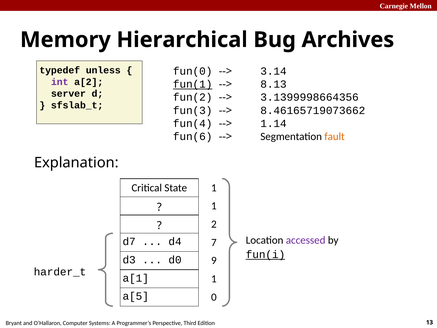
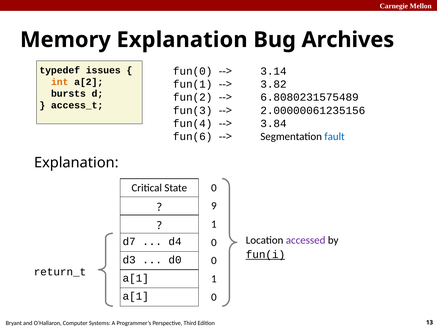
Memory Hierarchical: Hierarchical -> Explanation (182, 40)
unless: unless -> issues (103, 70)
int colour: purple -> orange (60, 82)
fun(1 underline: present -> none (193, 84)
8.13: 8.13 -> 3.82 (273, 84)
server: server -> bursts (68, 94)
3.1399998664356: 3.1399998664356 -> 6.8080231575489 (310, 97)
sfslab_t: sfslab_t -> access_t (77, 105)
8.46165719073662: 8.46165719073662 -> 2.00000061235156 (313, 110)
1.14: 1.14 -> 3.84 (273, 123)
fault colour: orange -> blue (335, 137)
State 1: 1 -> 0 (214, 188)
1: 1 -> 9 (214, 206)
2: 2 -> 1 (214, 224)
d4 7: 7 -> 0 (214, 242)
d0 9: 9 -> 0 (214, 260)
harder_t: harder_t -> return_t (60, 272)
a[5: a[5 -> a[1 (136, 296)
